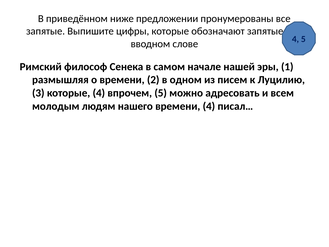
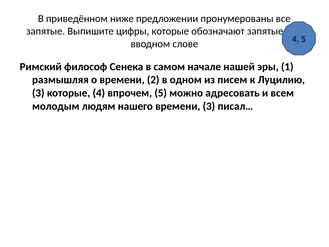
времени 4: 4 -> 3 (209, 106)
